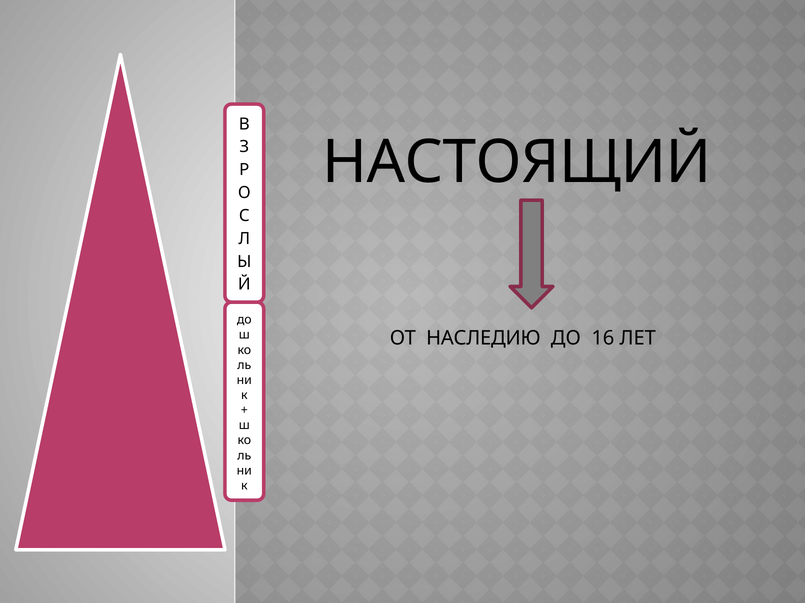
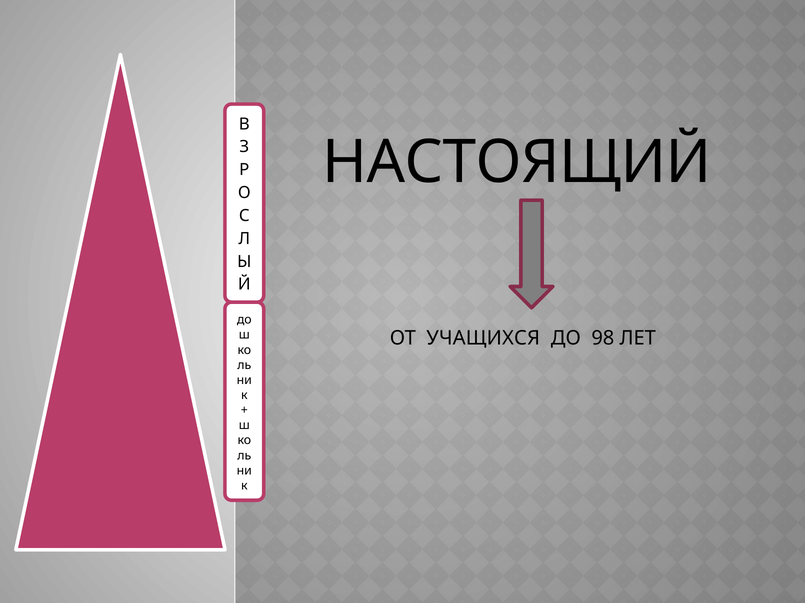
НАСЛЕДИЮ: НАСЛЕДИЮ -> УЧАЩИХСЯ (483, 338)
16: 16 -> 98 (603, 338)
